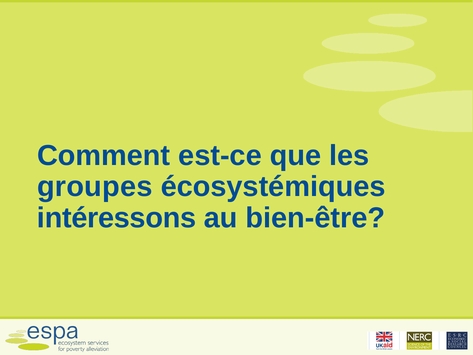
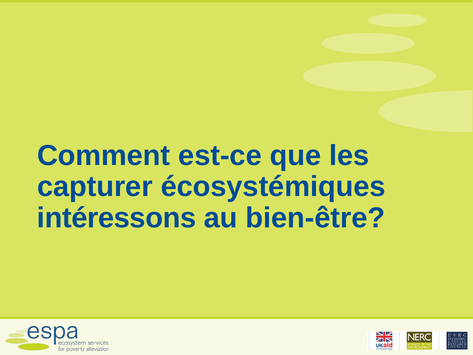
groupes: groupes -> capturer (95, 187)
